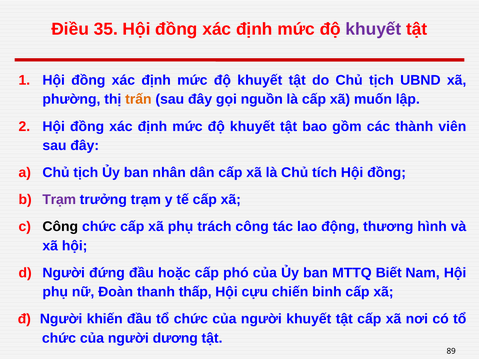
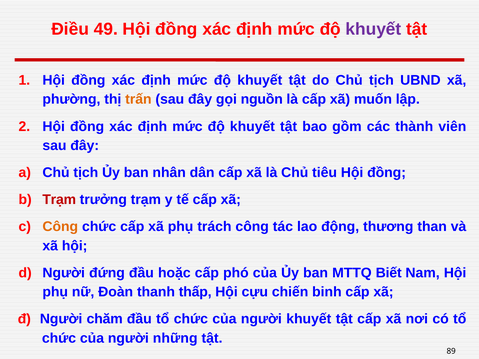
35: 35 -> 49 (106, 29)
tích: tích -> tiêu (325, 173)
Trạm colour: purple -> red (59, 200)
Công colour: black -> orange (60, 227)
hình: hình -> than (432, 227)
khiến: khiến -> chăm (105, 319)
dương: dương -> những (175, 338)
